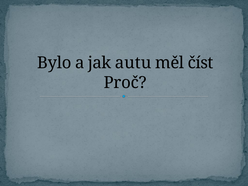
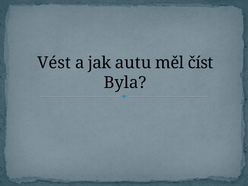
Bylo: Bylo -> Vést (54, 63)
Proč: Proč -> Byla (125, 83)
